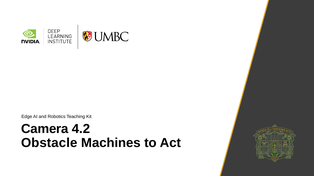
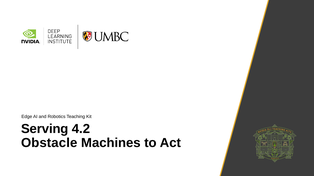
Camera: Camera -> Serving (45, 129)
